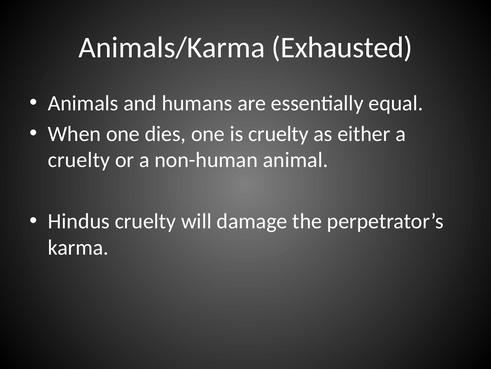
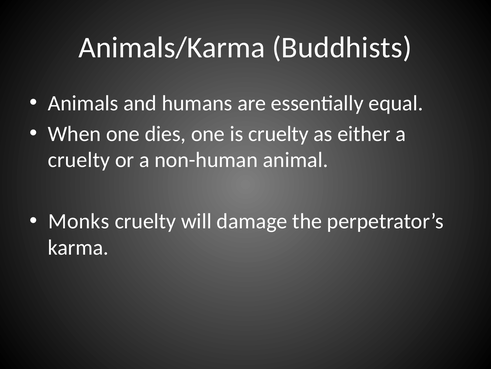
Exhausted: Exhausted -> Buddhists (342, 48)
Hindus: Hindus -> Monks (79, 221)
